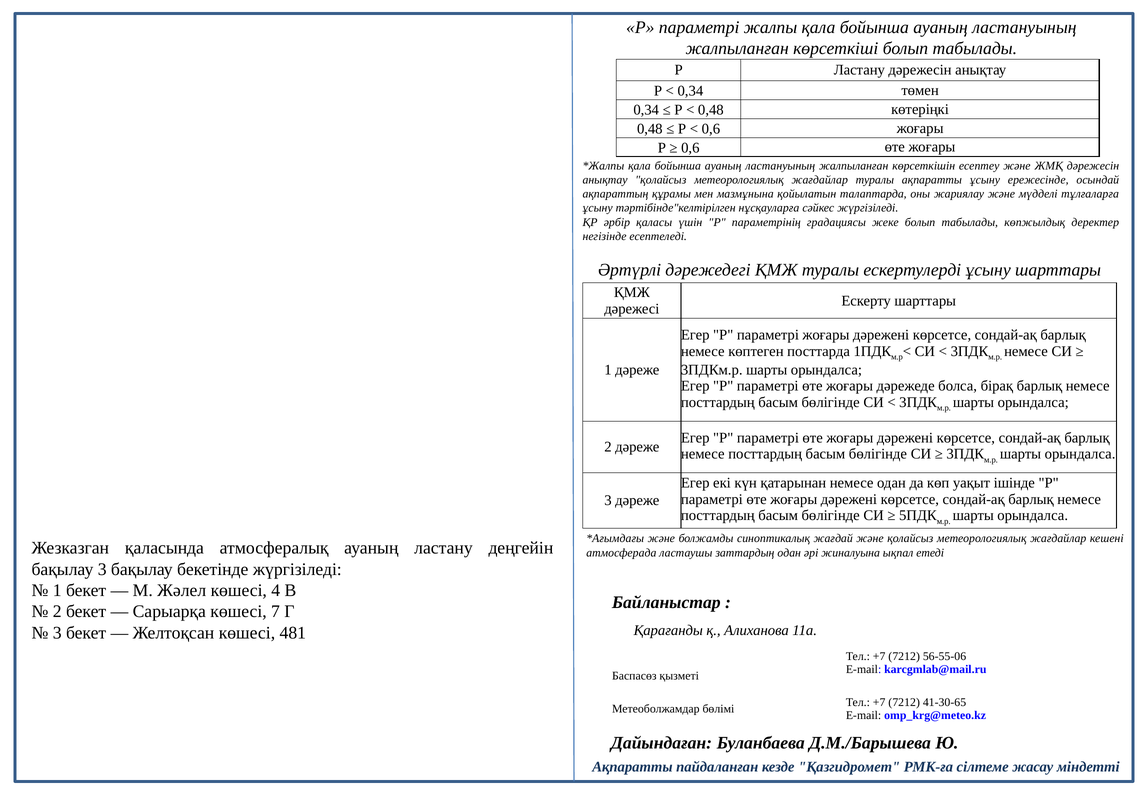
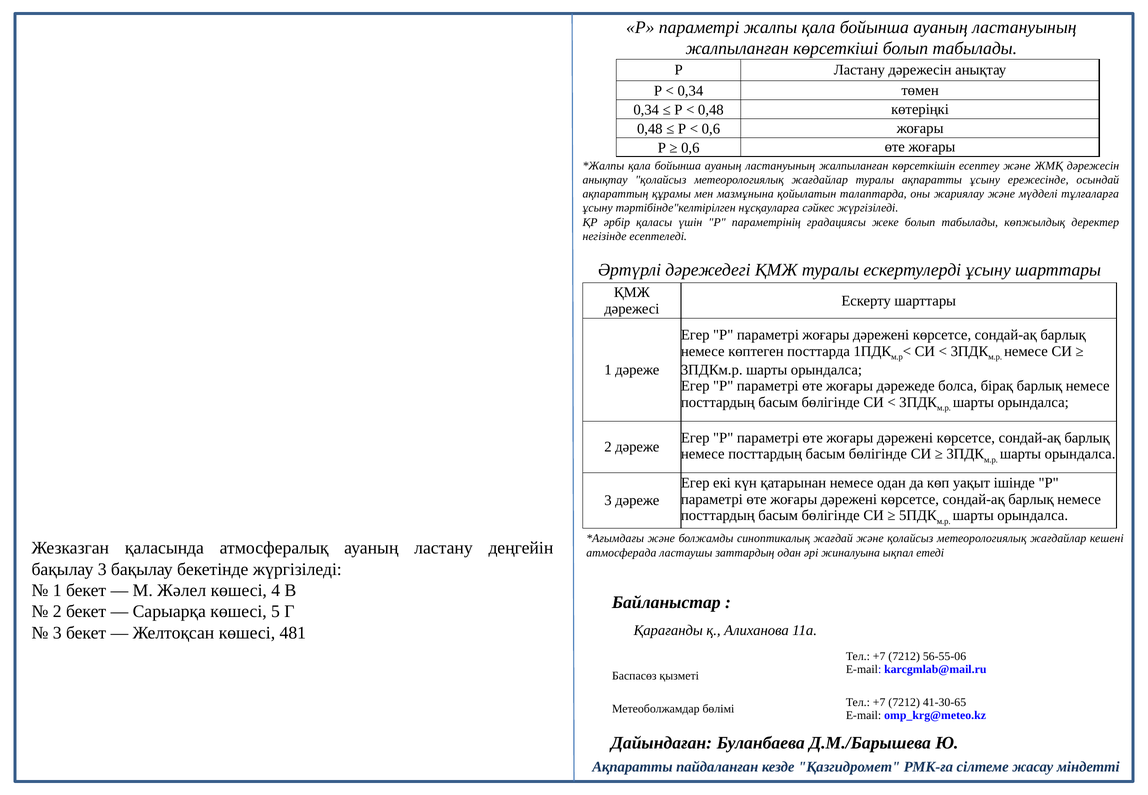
7: 7 -> 5 (276, 611)
